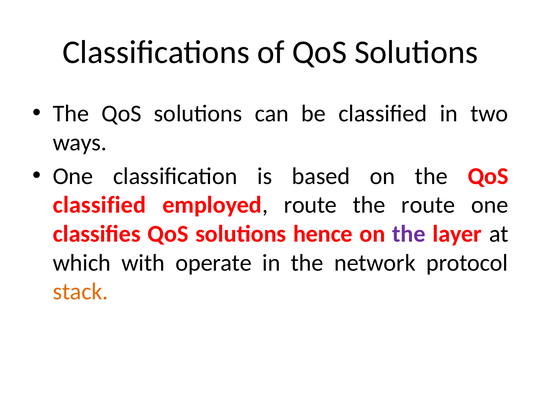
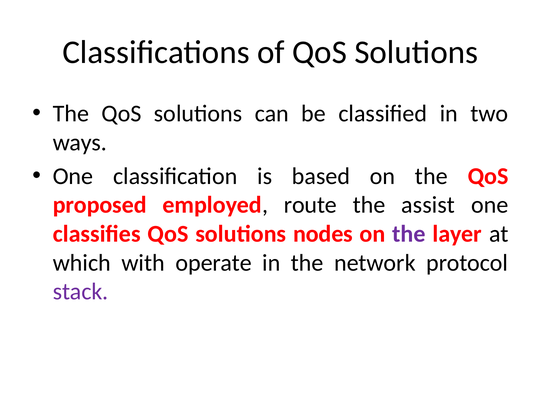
classified: classified -> proposed (100, 205)
the route: route -> assist (428, 205)
hence: hence -> nodes (323, 234)
stack colour: orange -> purple (81, 291)
